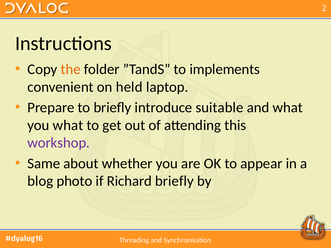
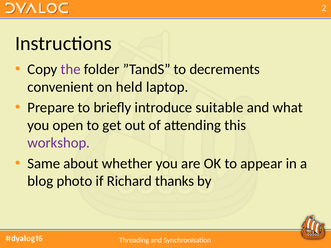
the colour: orange -> purple (71, 69)
implements: implements -> decrements (225, 69)
you what: what -> open (68, 125)
Richard briefly: briefly -> thanks (175, 181)
